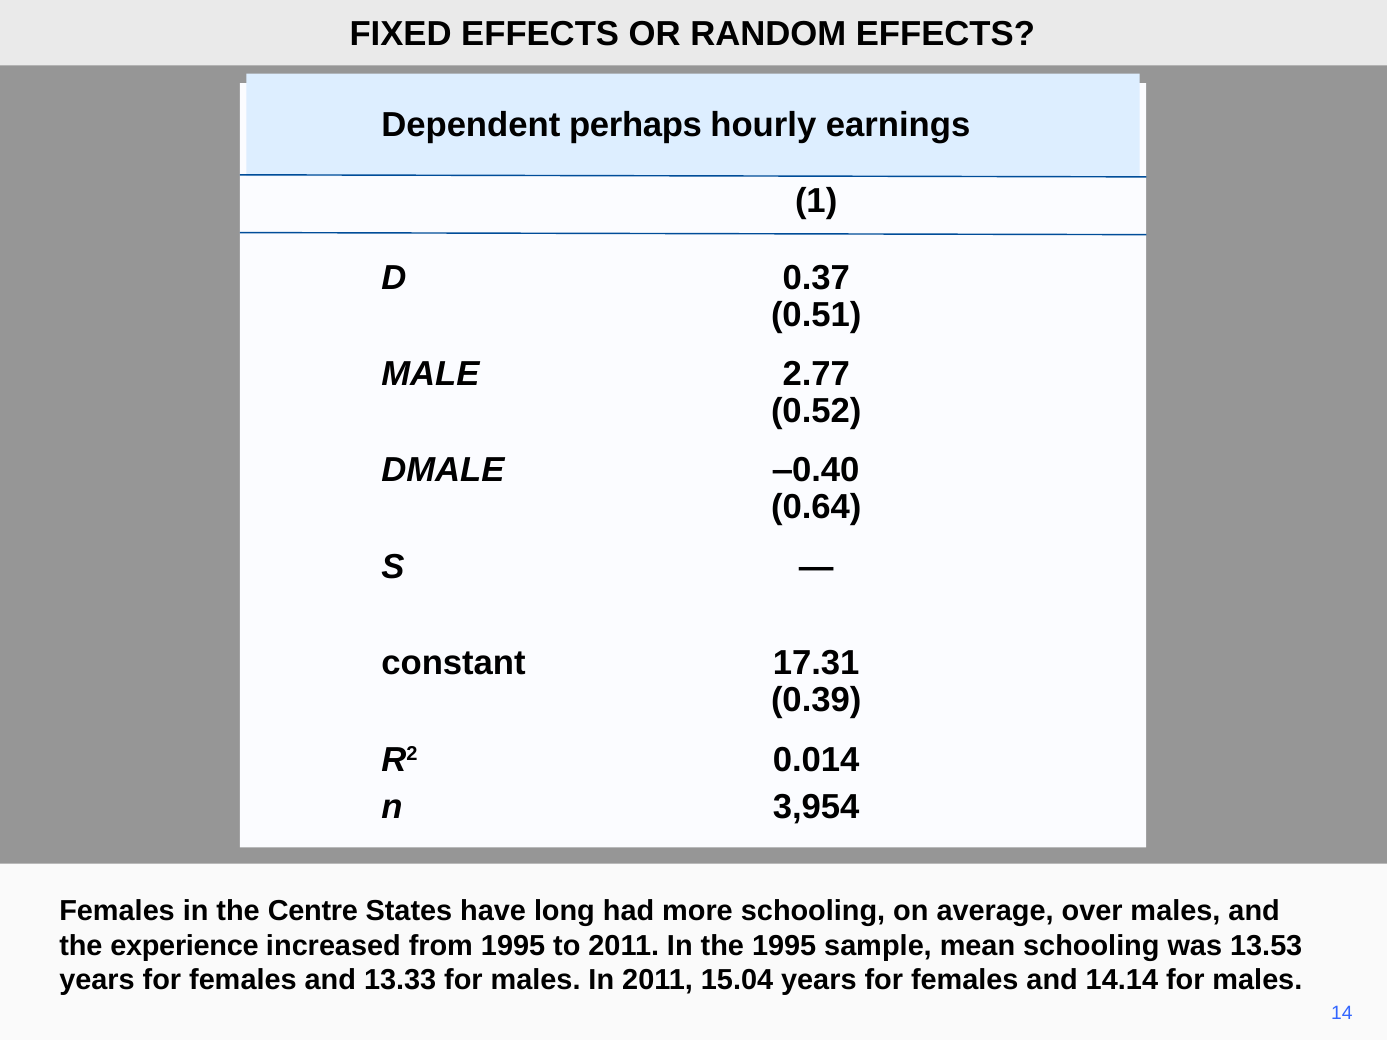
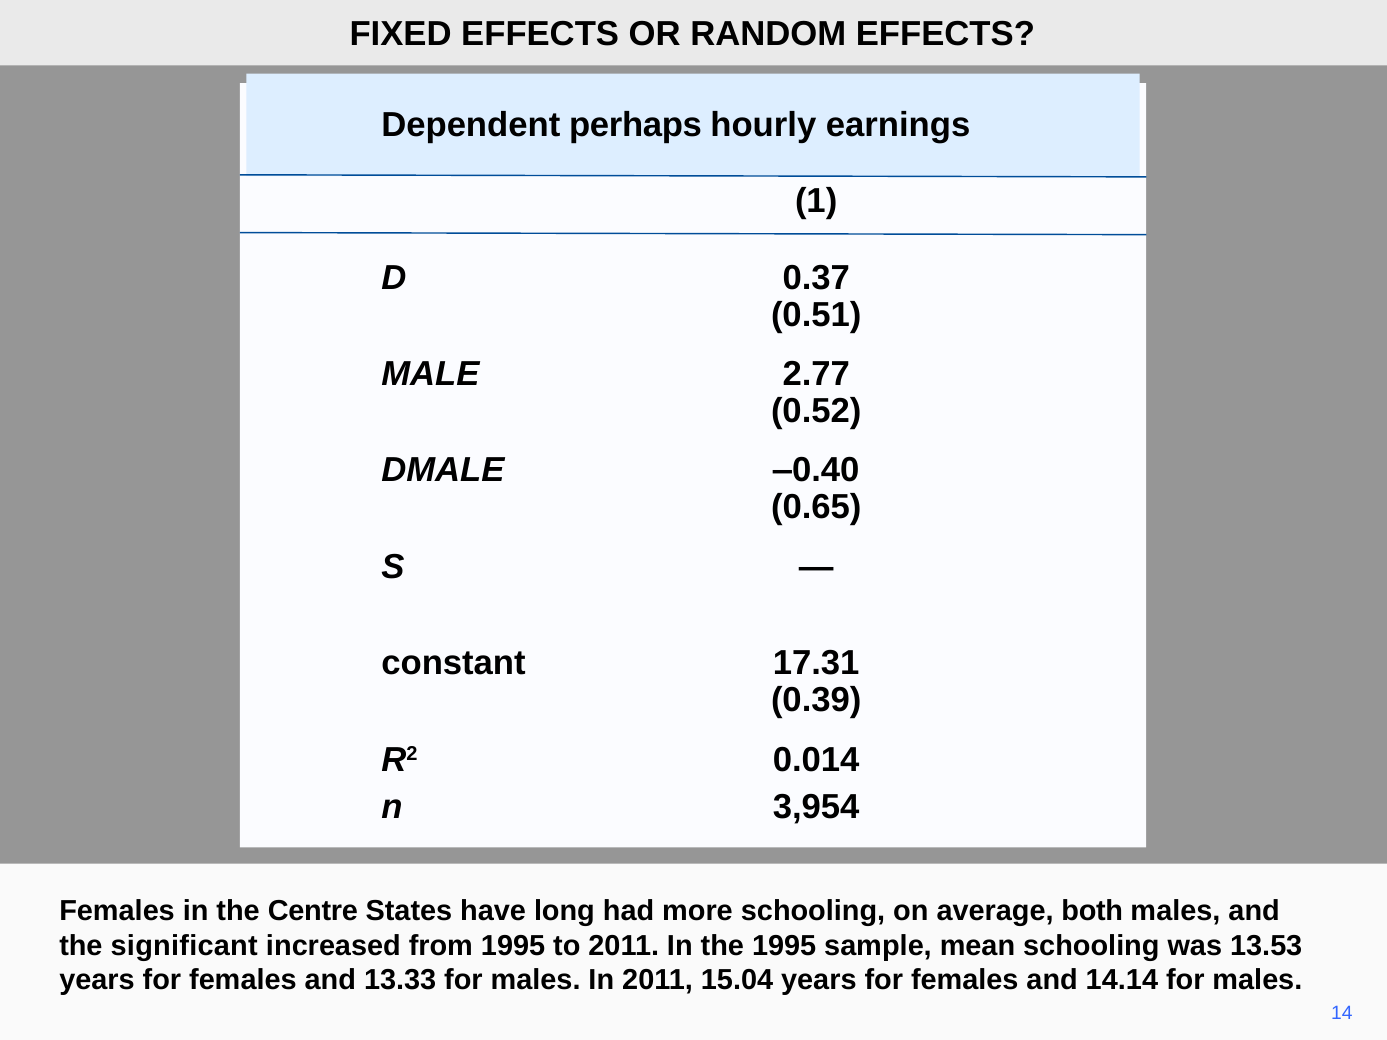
0.64: 0.64 -> 0.65 (816, 508)
over: over -> both (1092, 911)
experience: experience -> significant (184, 946)
